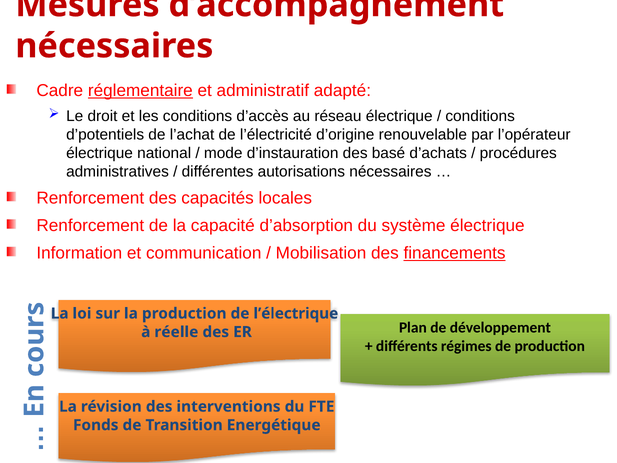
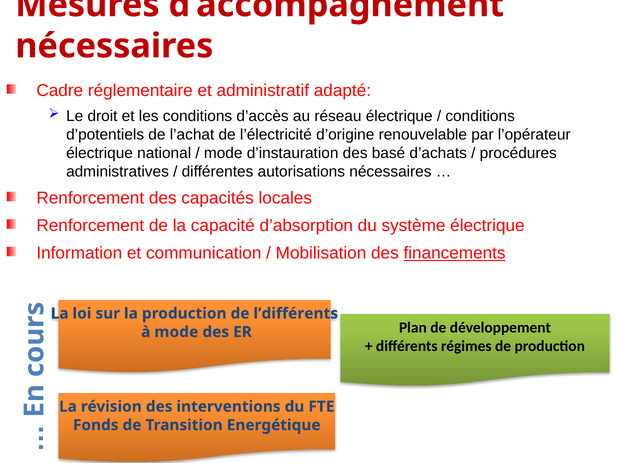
réglementaire underline: present -> none (140, 90)
l’électrique: l’électrique -> l’différents (296, 313)
à réelle: réelle -> mode (176, 332)
